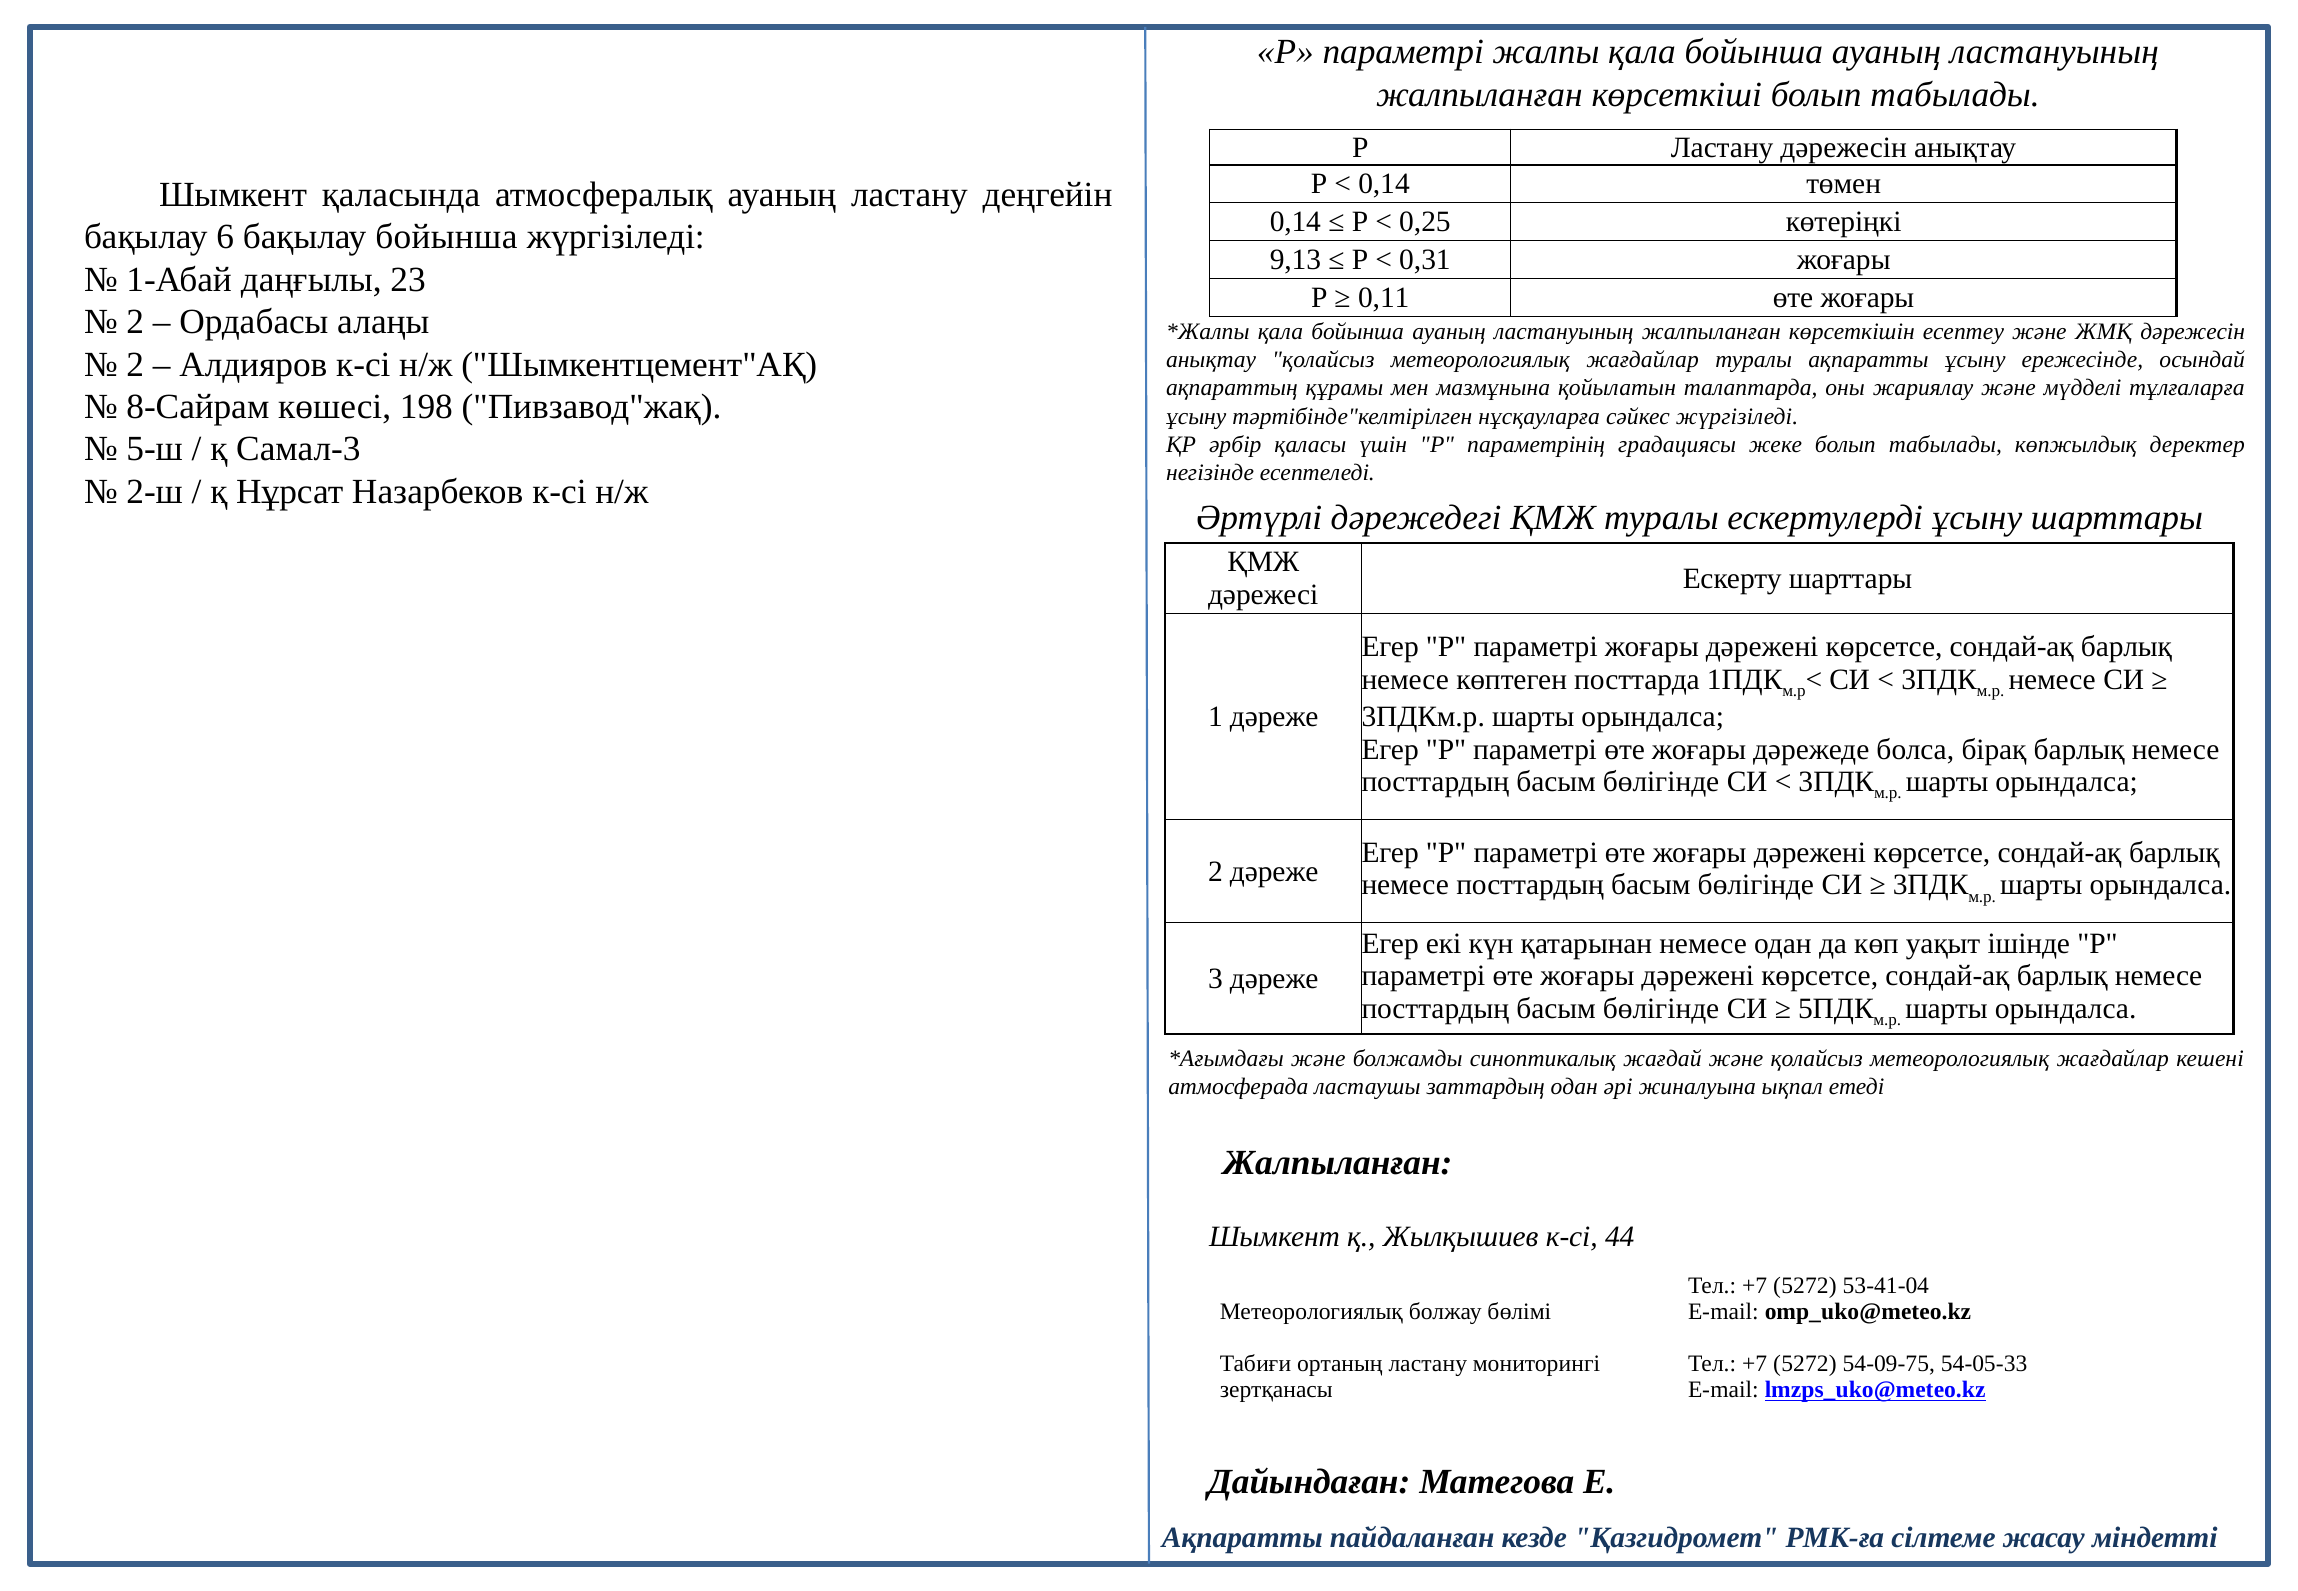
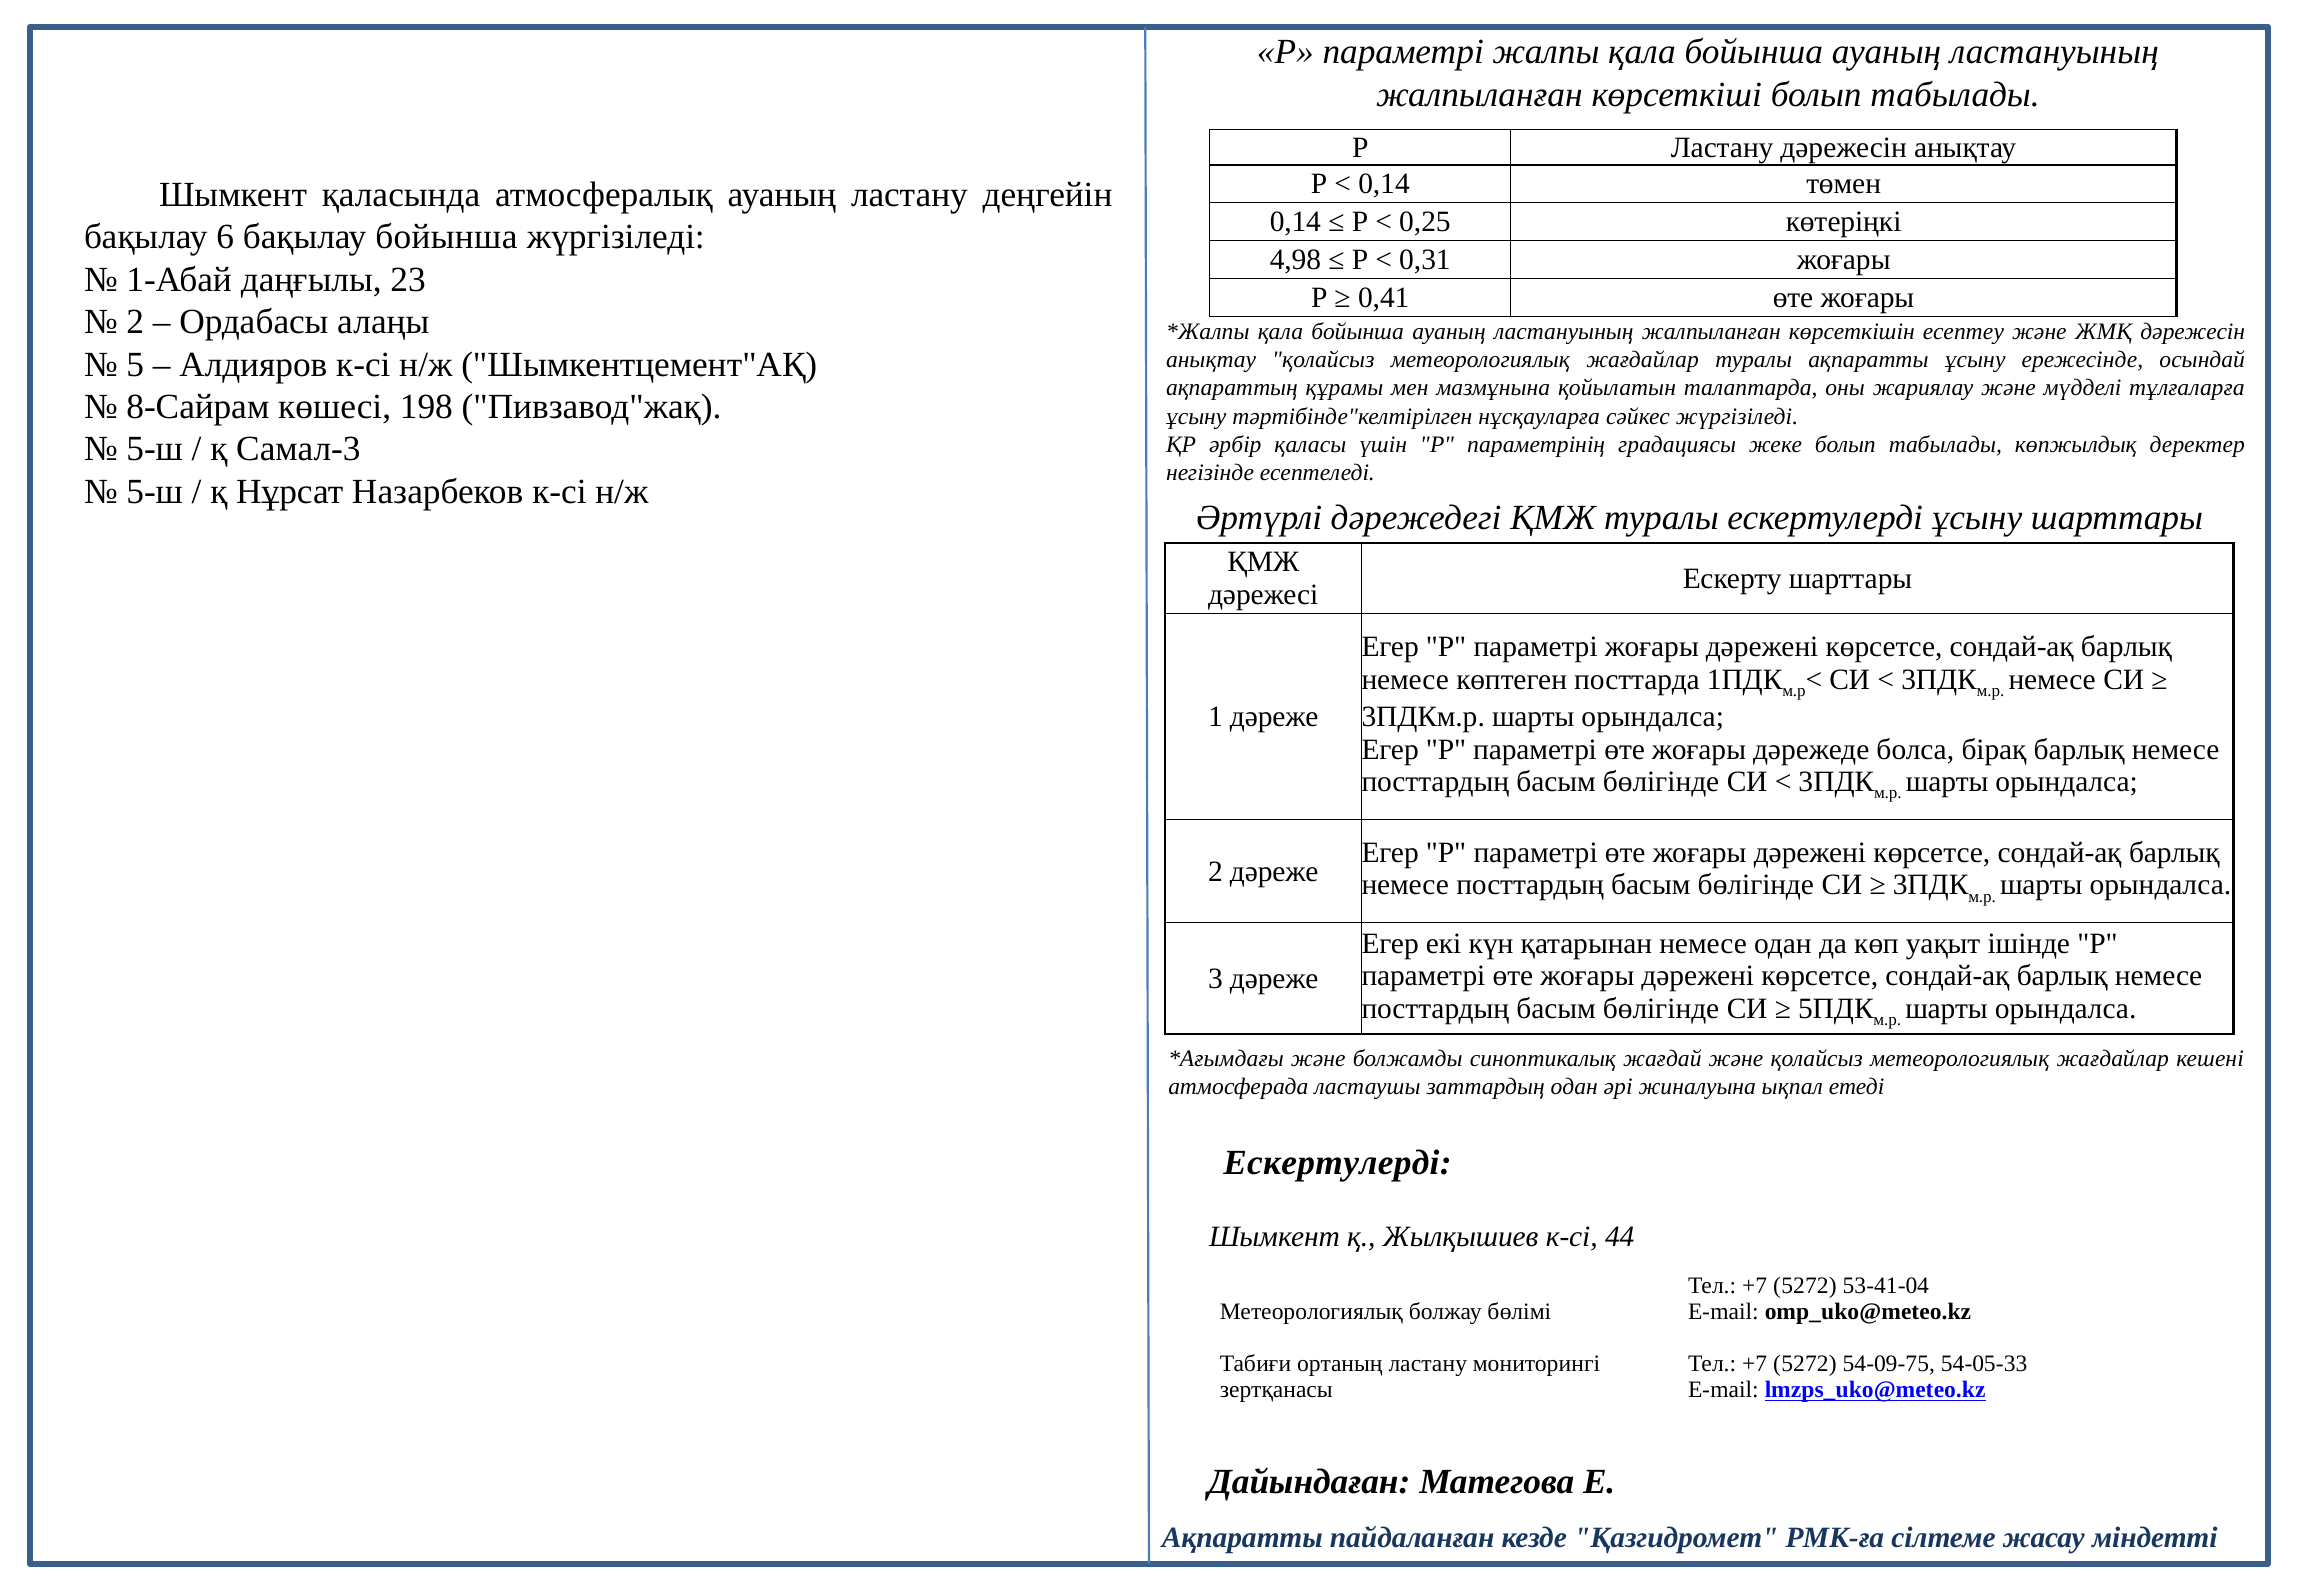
9,13: 9,13 -> 4,98 (1295, 259)
0,11: 0,11 -> 0,41 (1384, 297)
2: 2 -> 5 (135, 364)
2-ш: 2-ш -> 5-ш (155, 492)
Жалпыланған: Жалпыланған -> Ескертулерді (1337, 1163)
